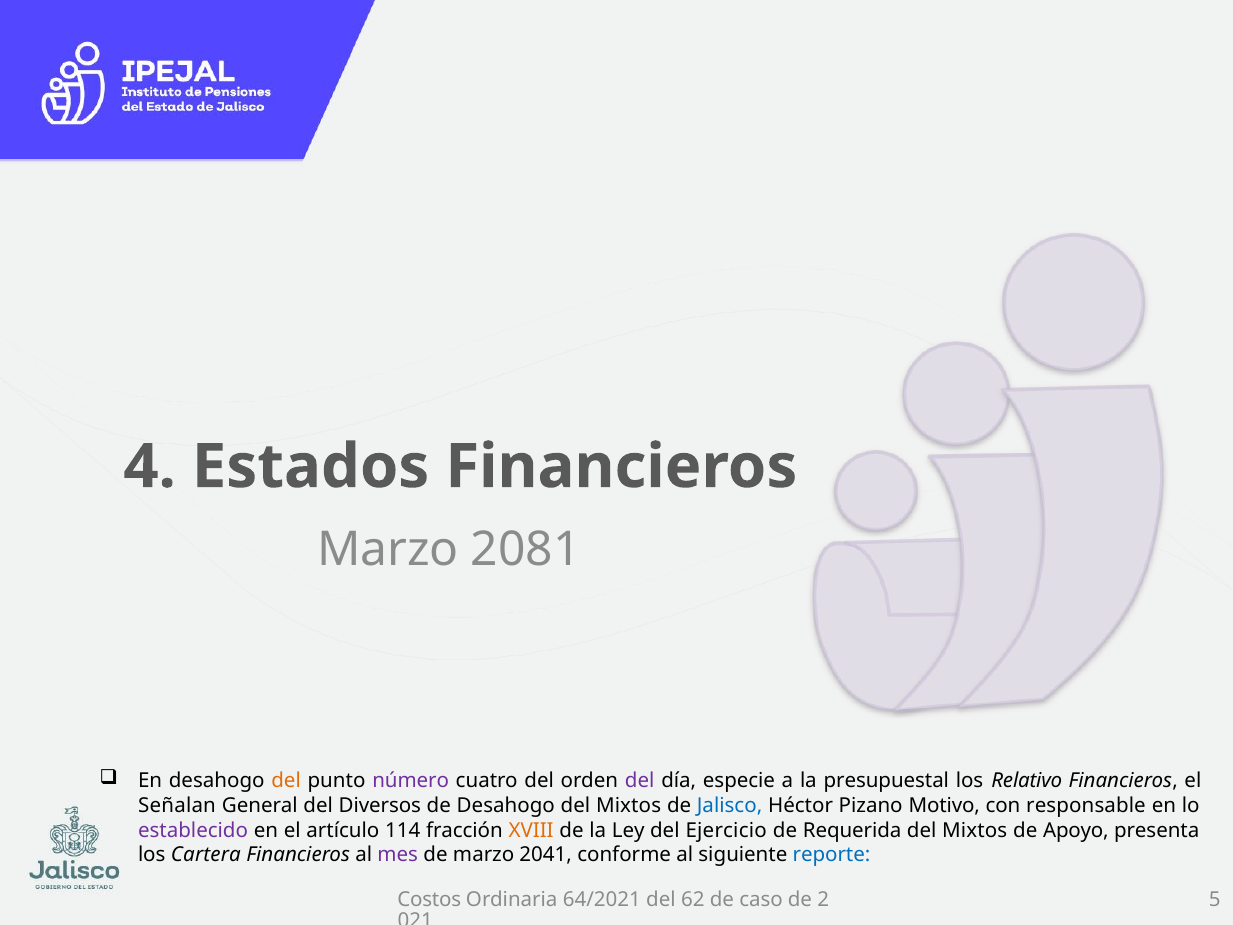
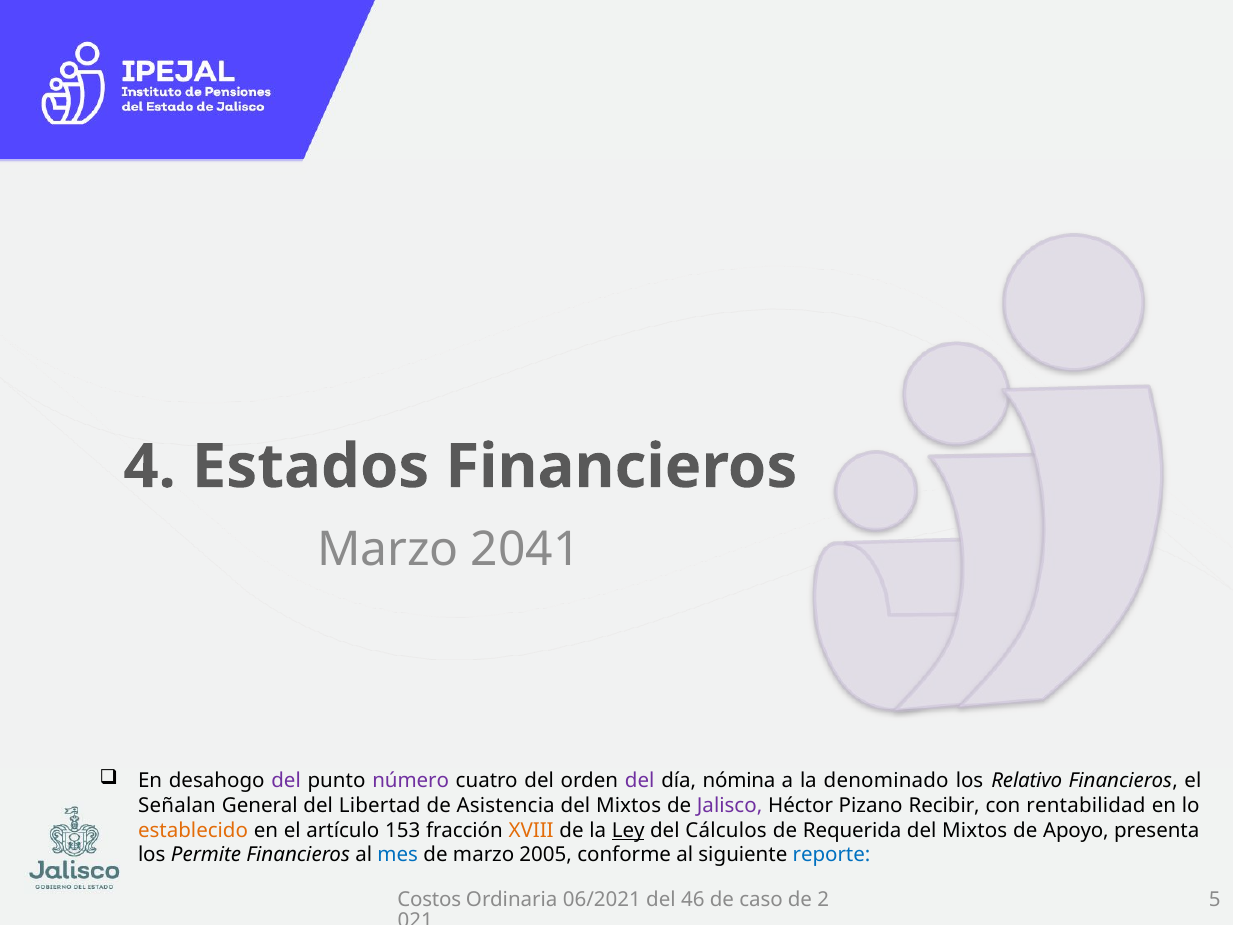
2081: 2081 -> 2041 (526, 550)
del colour: orange -> purple (286, 781)
especie: especie -> nómina (739, 781)
presupuestal: presupuestal -> denominado (886, 781)
Diversos: Diversos -> Libertad (380, 806)
de Desahogo: Desahogo -> Asistencia (506, 806)
Jalisco colour: blue -> purple (730, 806)
Motivo: Motivo -> Recibir (944, 806)
responsable: responsable -> rentabilidad (1086, 806)
establecido colour: purple -> orange (193, 830)
114: 114 -> 153 (403, 830)
Ley underline: none -> present (628, 830)
Ejercicio: Ejercicio -> Cálculos (726, 830)
Cartera: Cartera -> Permite (206, 855)
mes colour: purple -> blue (398, 855)
2041: 2041 -> 2005 (546, 855)
64/2021: 64/2021 -> 06/2021 (602, 900)
62: 62 -> 46 (693, 900)
